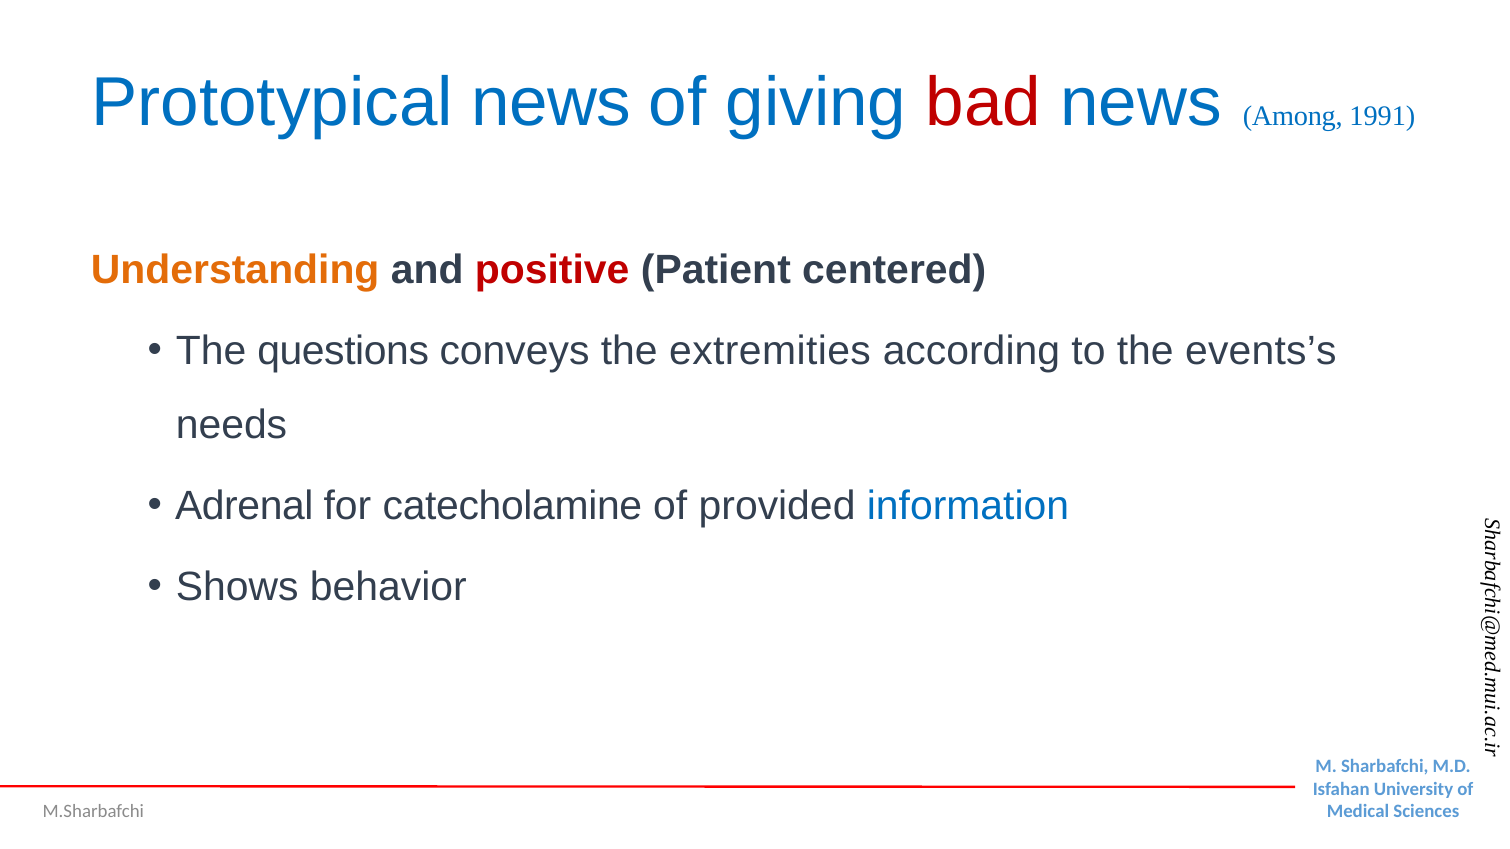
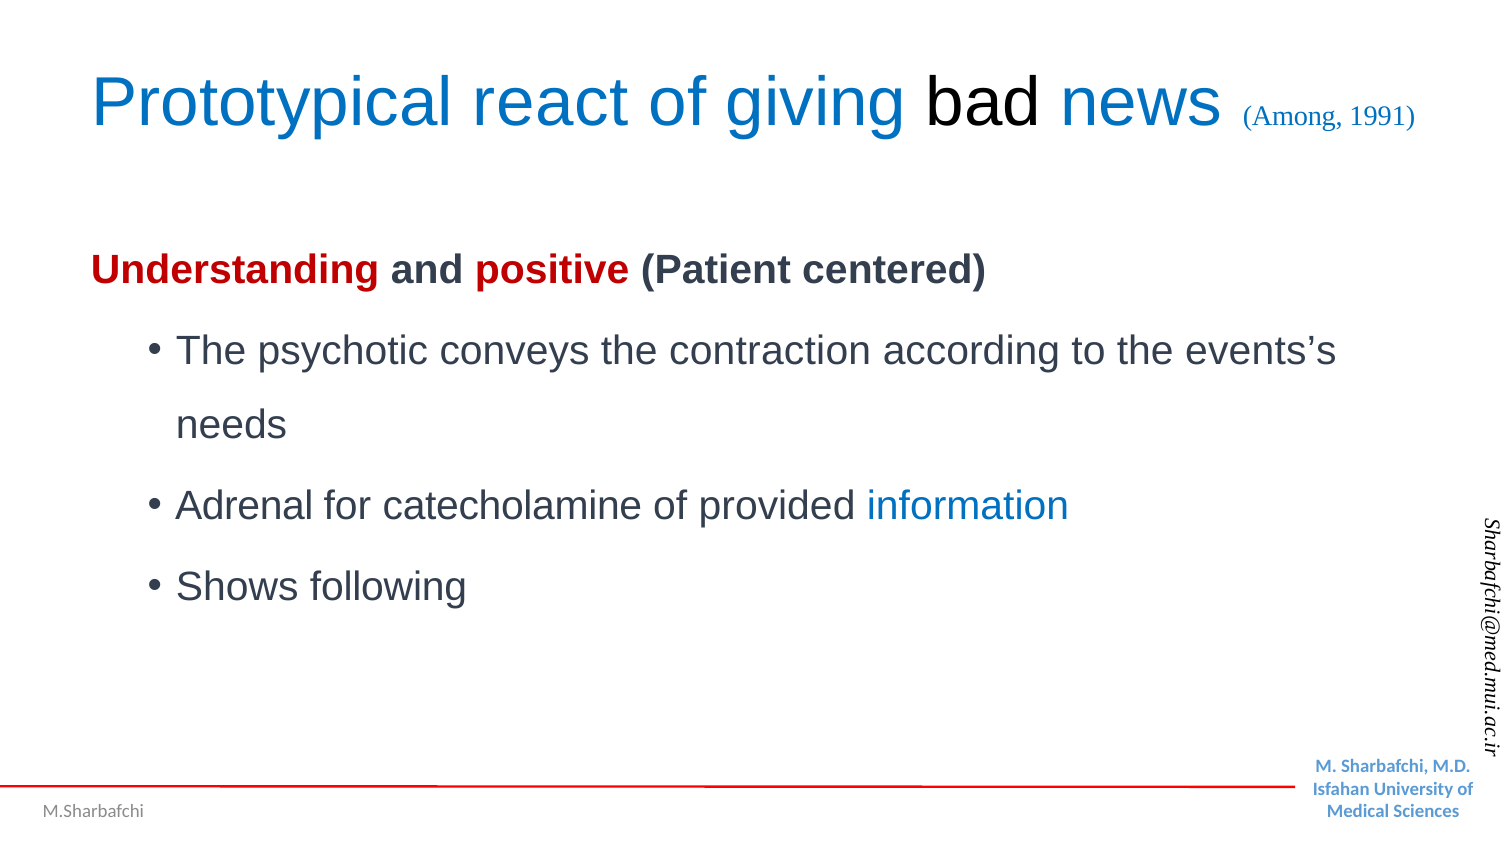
Prototypical news: news -> react (551, 103)
bad colour: red -> black (983, 103)
Understanding colour: orange -> red (235, 270)
questions: questions -> psychotic (343, 351)
extremities: extremities -> contraction (770, 351)
behavior: behavior -> following (389, 588)
